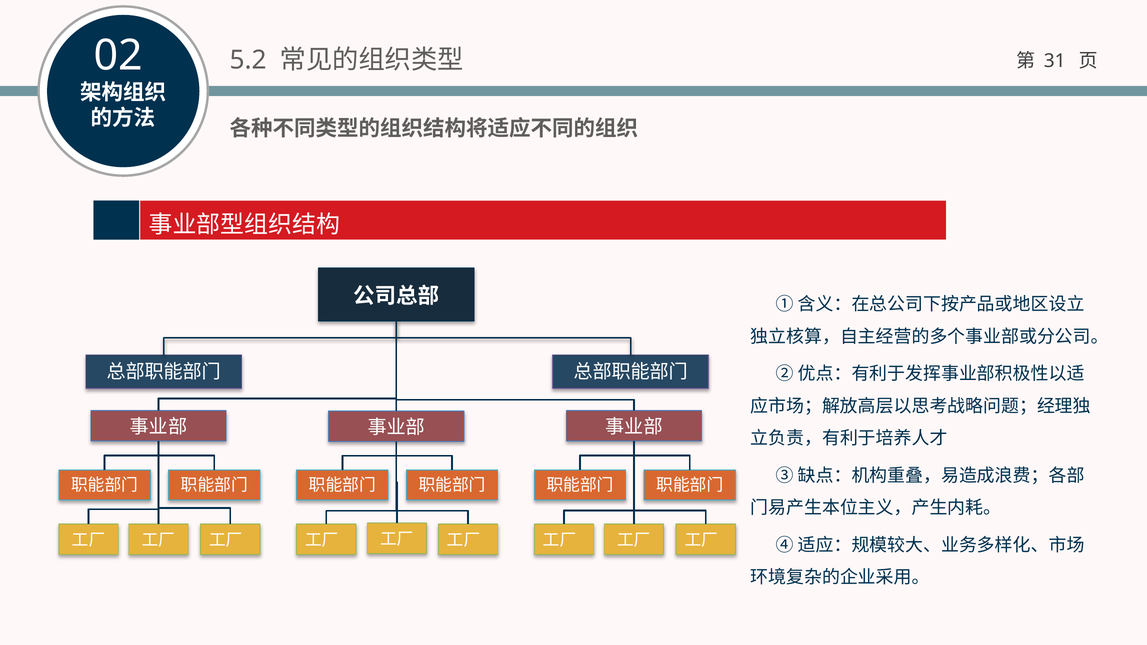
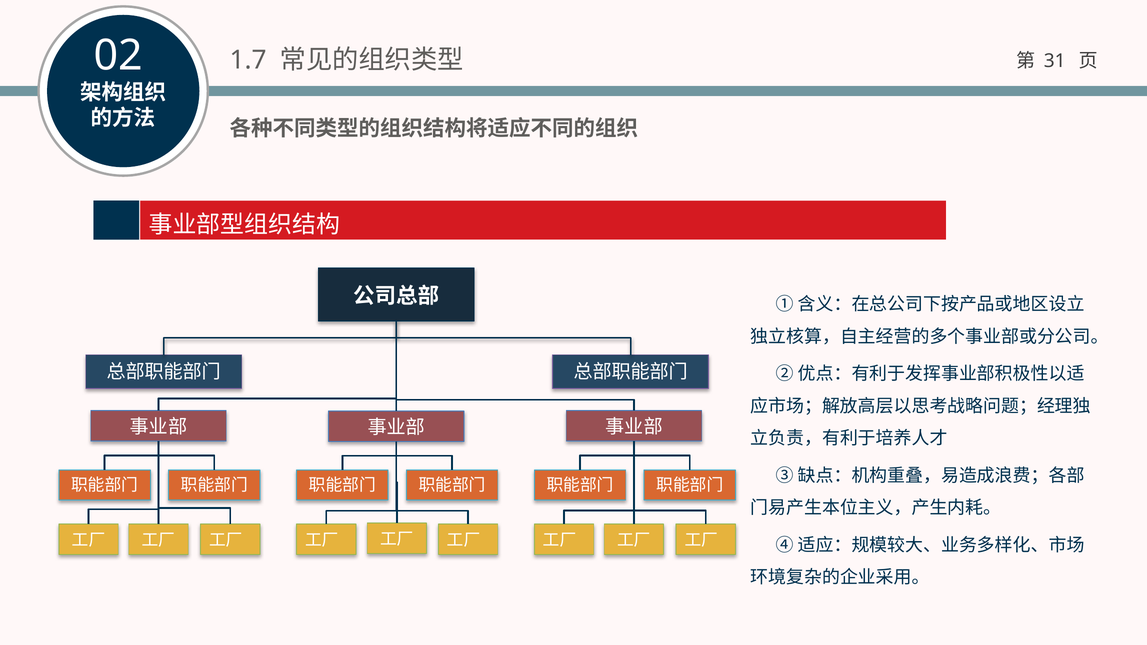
5.2: 5.2 -> 1.7 (248, 60)
